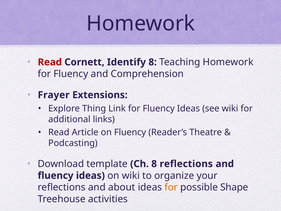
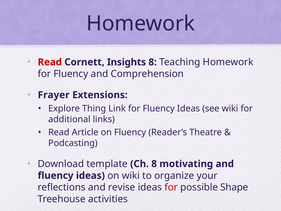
Identify: Identify -> Insights (127, 62)
8 reflections: reflections -> motivating (186, 164)
about: about -> revise (122, 187)
for colour: orange -> red (171, 187)
